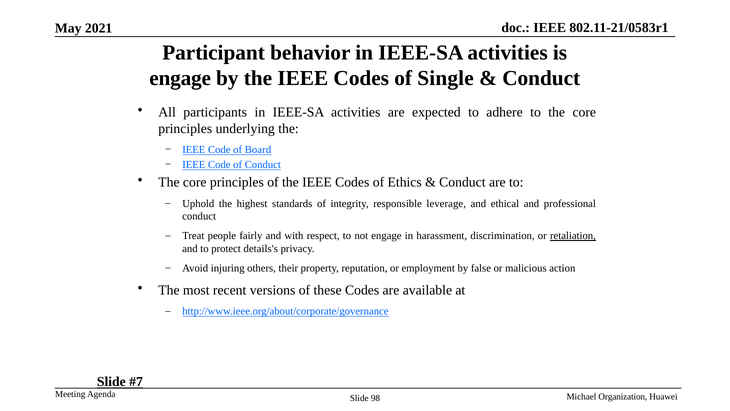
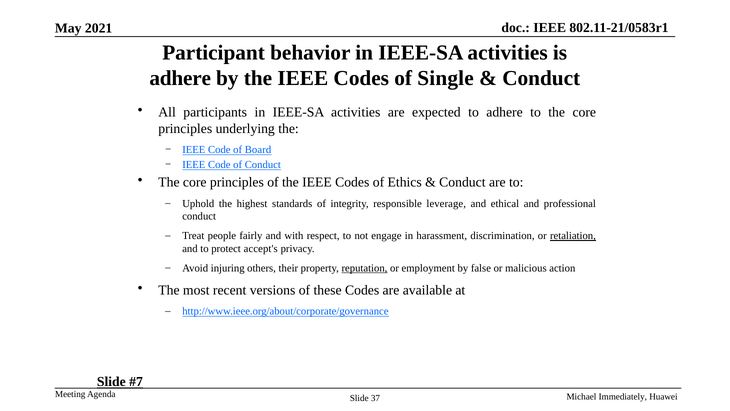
engage: engage -> adhere (180, 78)
details's: details's -> accept's (261, 248)
reputation underline: none -> present (364, 268)
Organization: Organization -> Immediately (623, 396)
98: 98 -> 37 (375, 398)
